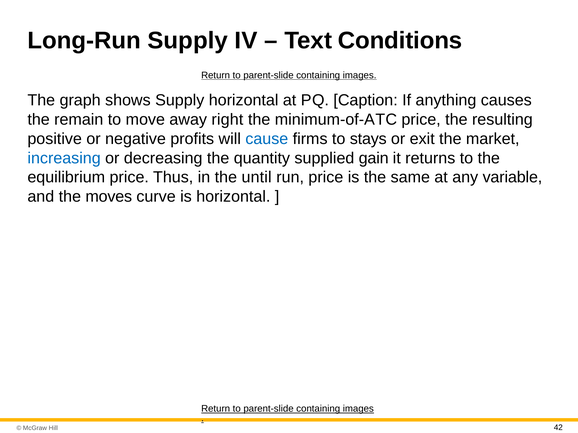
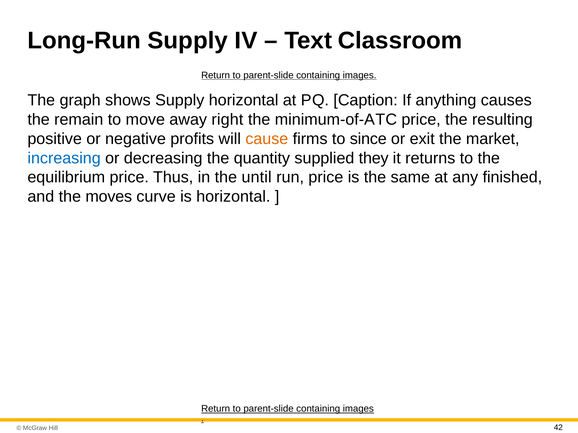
Conditions: Conditions -> Classroom (400, 41)
cause colour: blue -> orange (267, 139)
stays: stays -> since (368, 139)
gain: gain -> they (374, 158)
variable: variable -> finished (512, 178)
